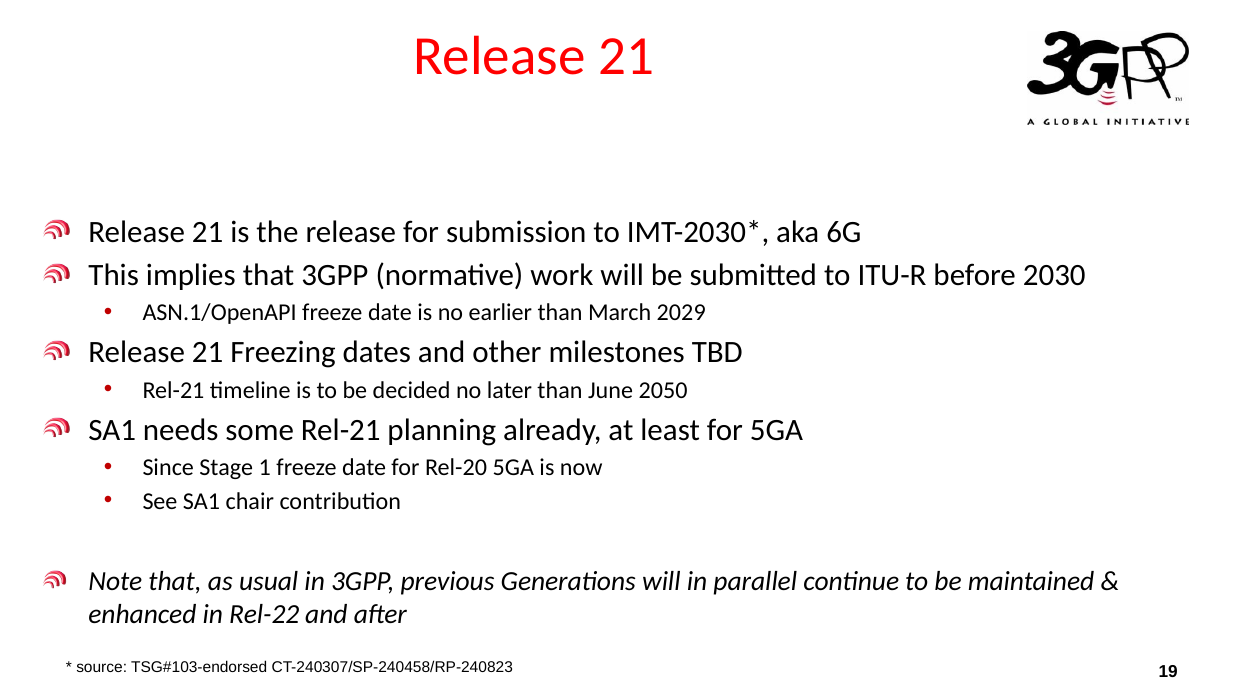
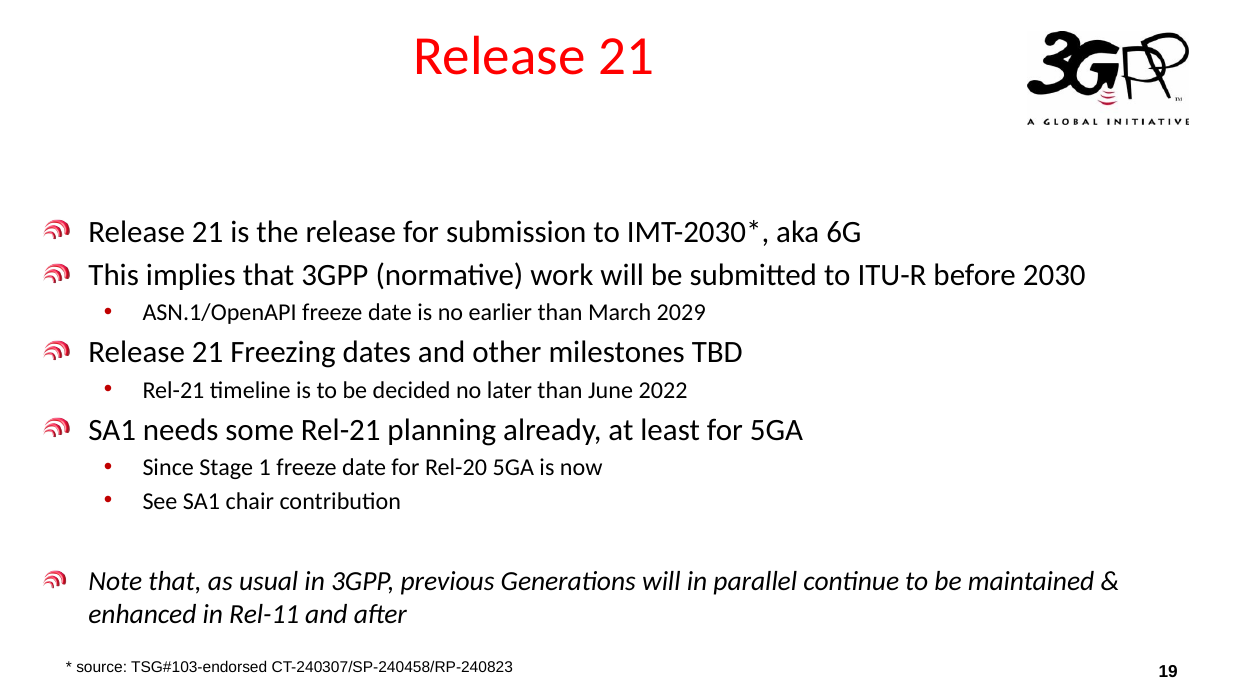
2050: 2050 -> 2022 (663, 390)
Rel-22: Rel-22 -> Rel-11 (264, 614)
